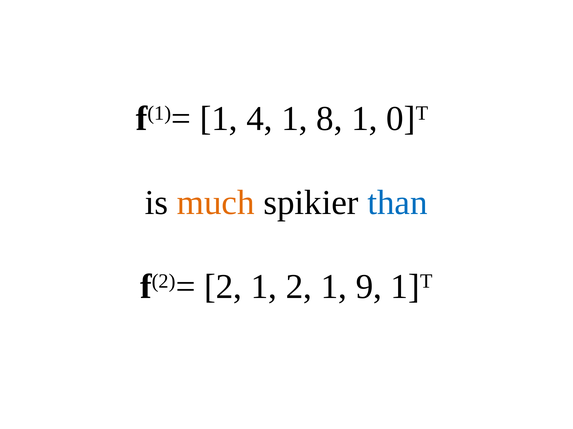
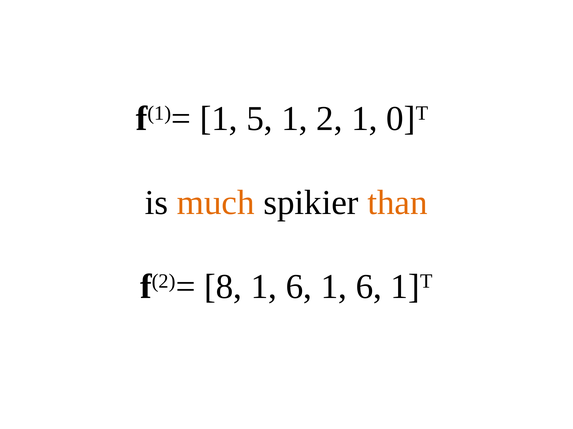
4: 4 -> 5 (260, 119)
8: 8 -> 2 (329, 119)
than colour: blue -> orange (397, 203)
f(2)= 2: 2 -> 8 (223, 287)
2: 2 -> 6 (299, 287)
9: 9 -> 6 (369, 287)
